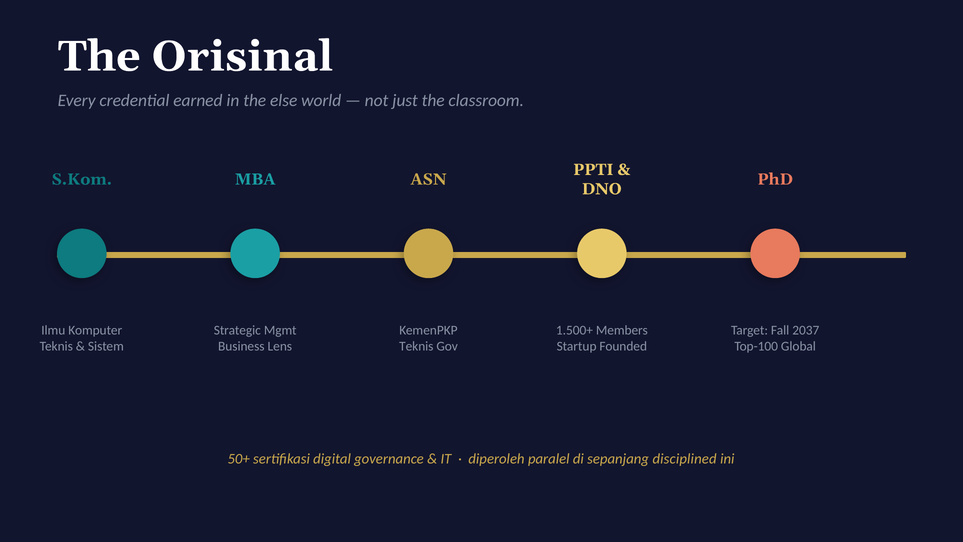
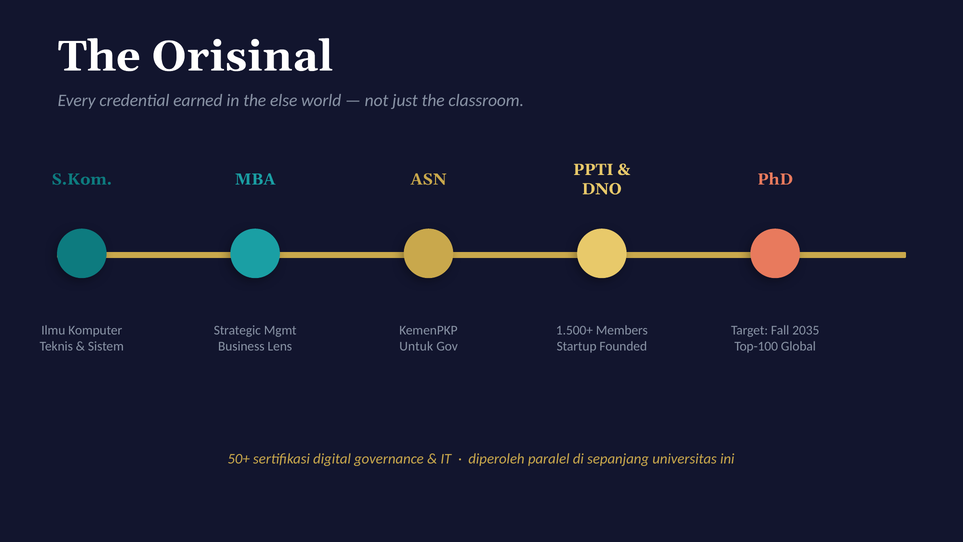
2037: 2037 -> 2035 (806, 330)
Teknis: Teknis -> Untuk (416, 346)
disciplined: disciplined -> universitas (685, 458)
